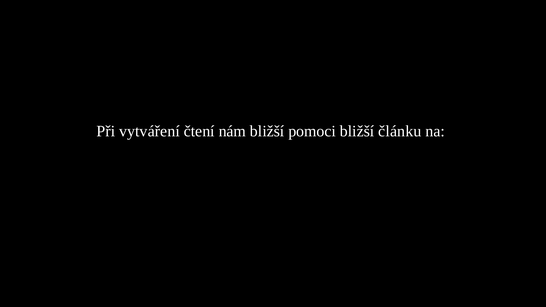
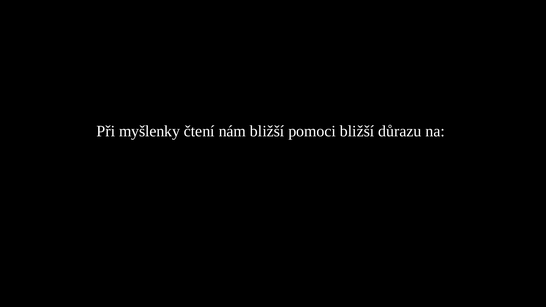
vytváření: vytváření -> myšlenky (150, 131)
článku: článku -> důrazu (400, 131)
